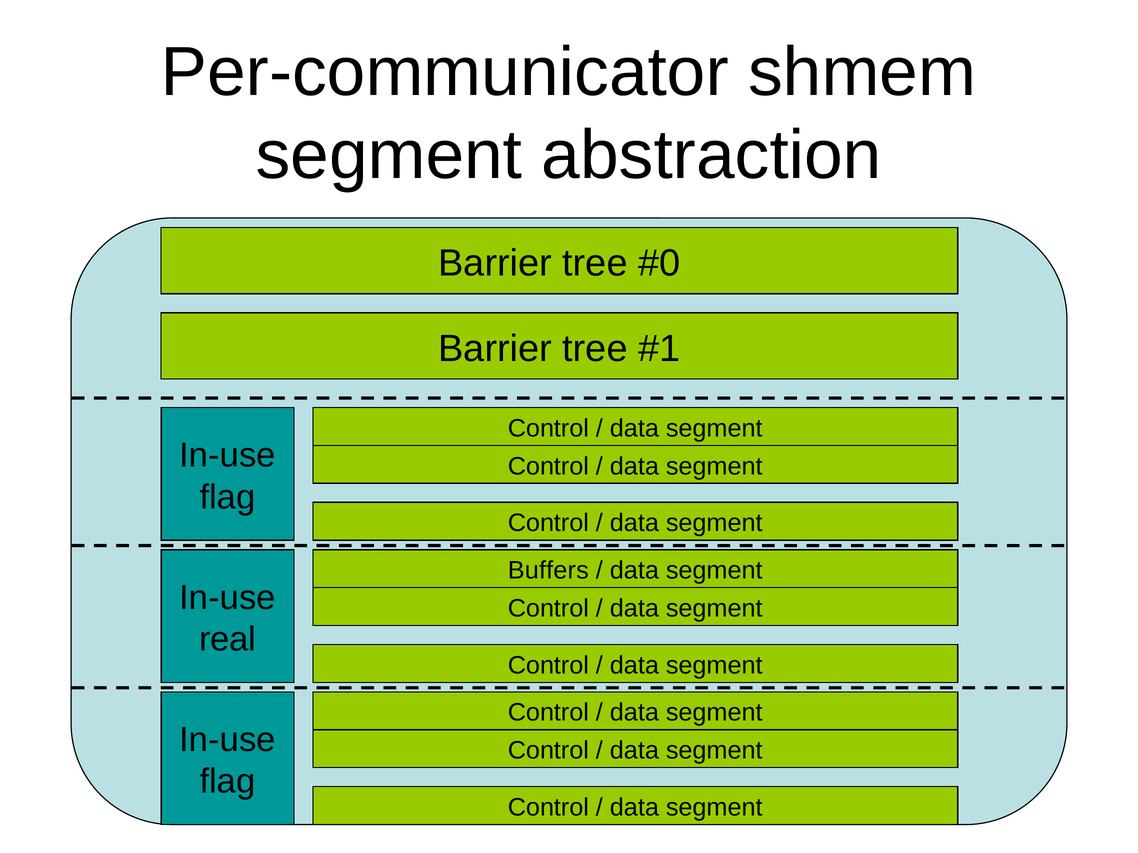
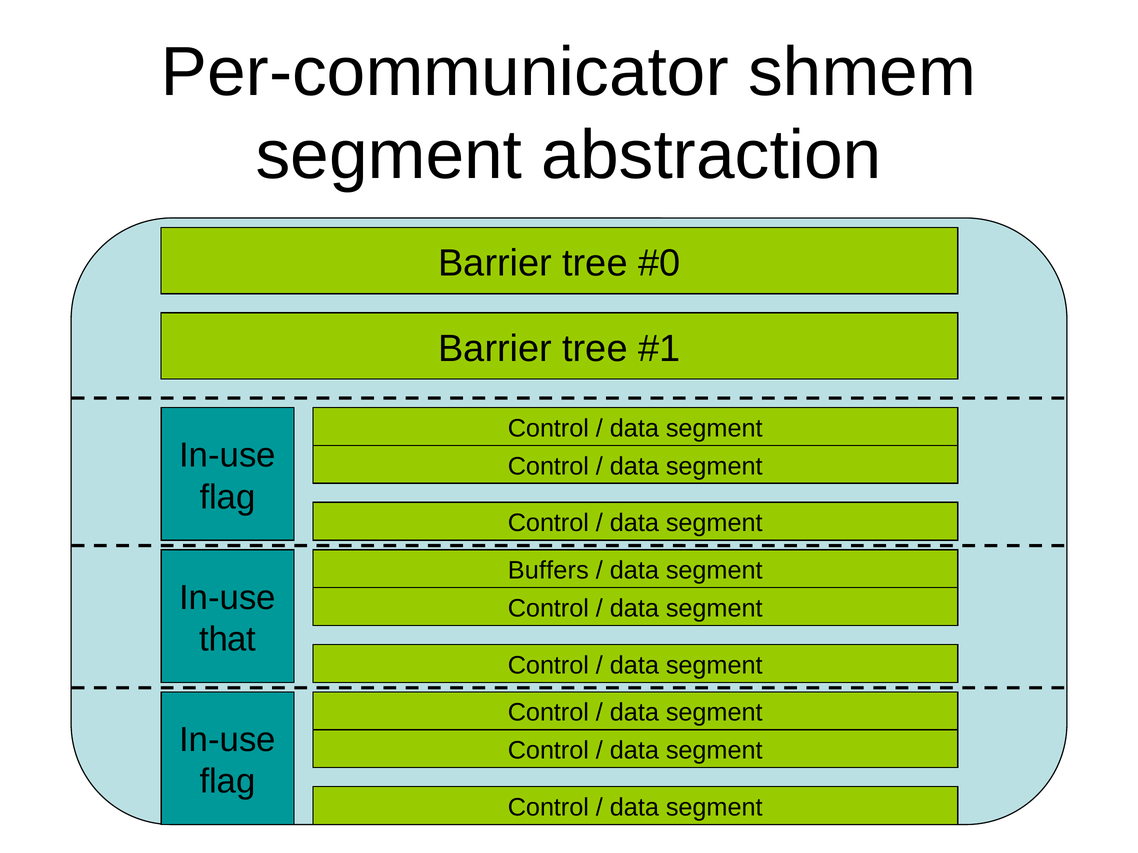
real: real -> that (228, 640)
